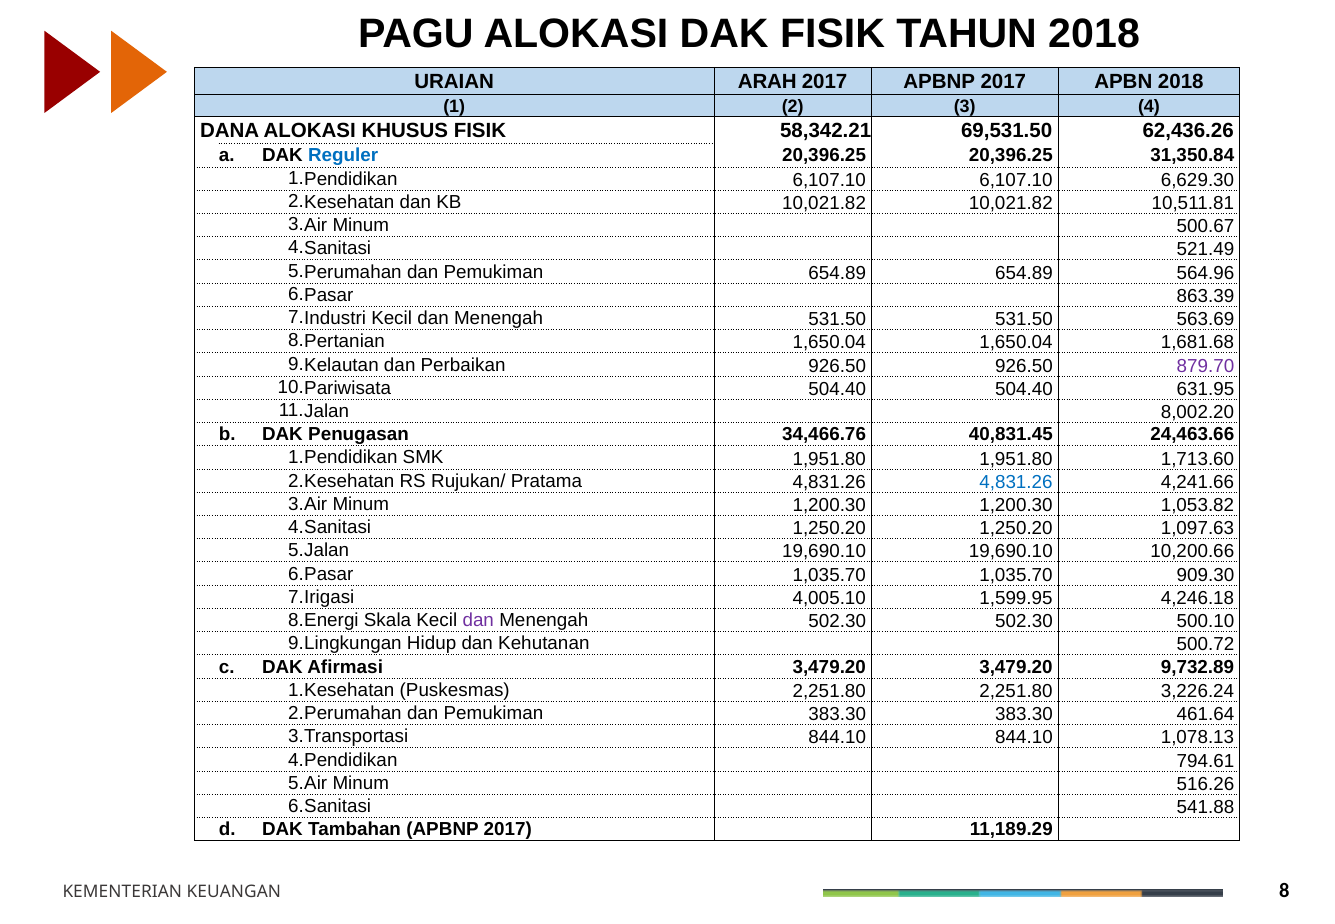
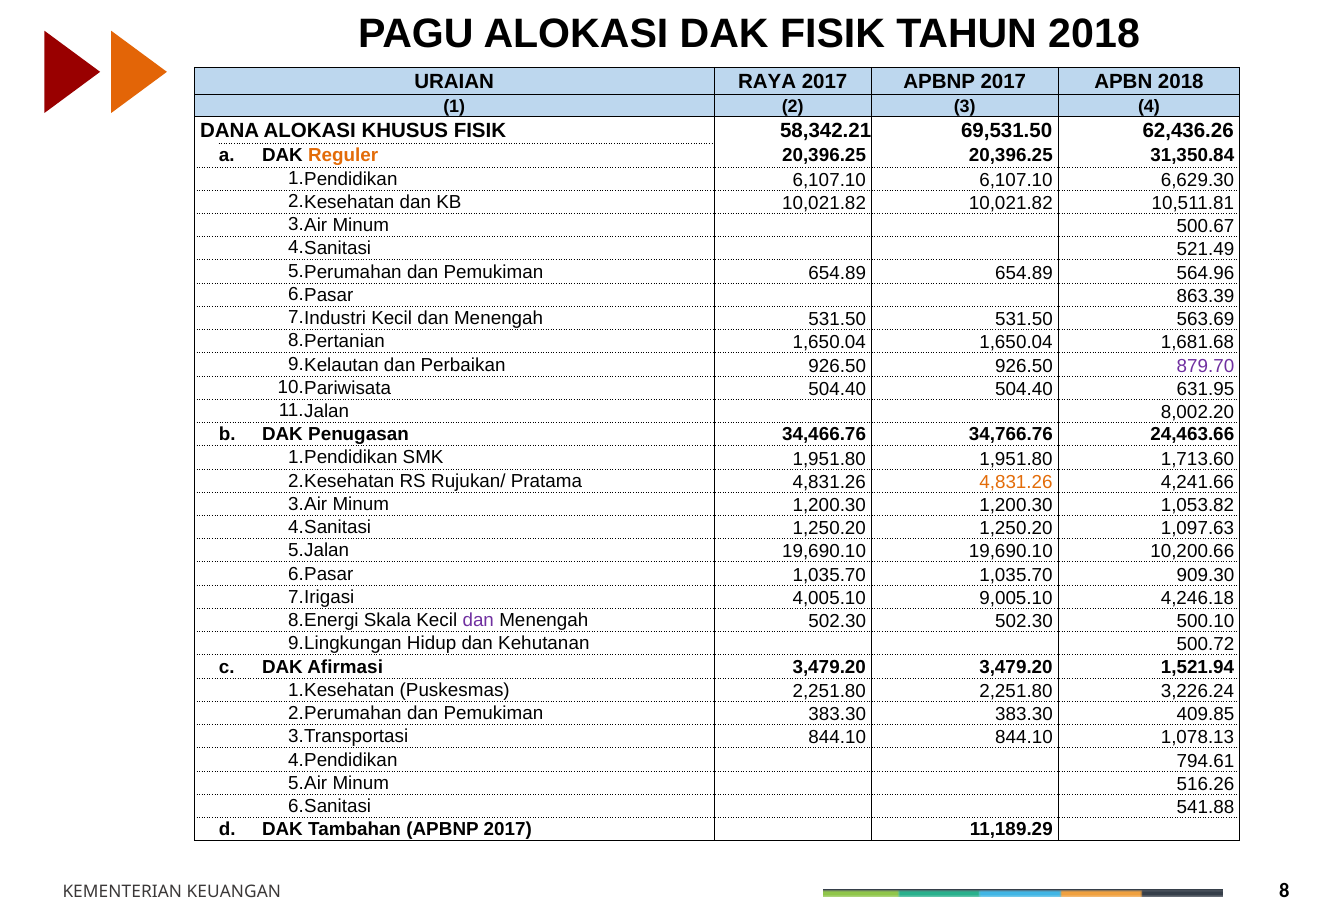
ARAH: ARAH -> RAYA (767, 82)
Reguler colour: blue -> orange (343, 156)
40,831.45: 40,831.45 -> 34,766.76 (1011, 435)
4,831.26 colour: blue -> orange (1016, 482)
1,599.95: 1,599.95 -> 9,005.10 (1016, 598)
9,732.89: 9,732.89 -> 1,521.94 (1197, 667)
461.64: 461.64 -> 409.85 (1206, 715)
